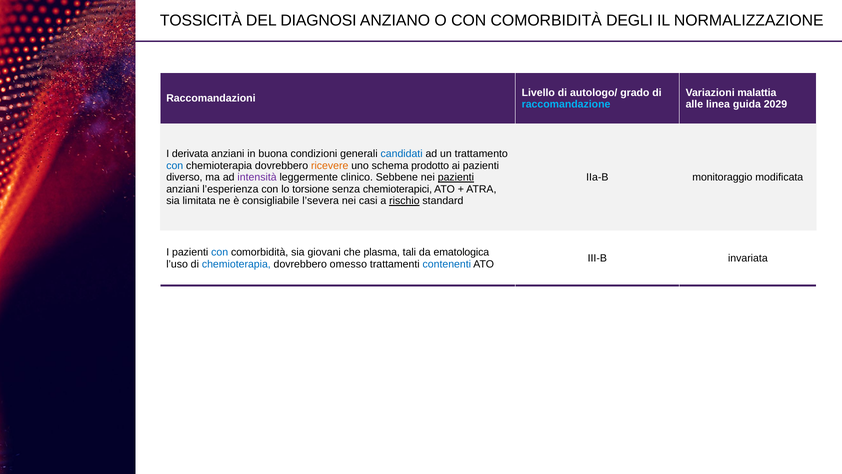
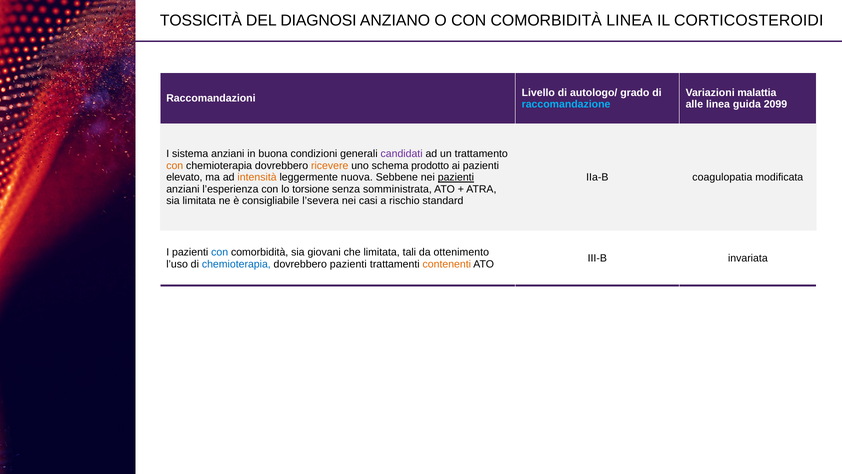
COMORBIDITÀ DEGLI: DEGLI -> LINEA (629, 20)
NORMALIZZAZIONE: NORMALIZZAZIONE -> CORTICOSTEROIDI (749, 20)
2029: 2029 -> 2099 (775, 104)
derivata: derivata -> sistema (190, 154)
candidati colour: blue -> purple (402, 154)
con colour: blue -> orange (175, 165)
diverso: diverso -> elevato (184, 177)
intensità colour: purple -> orange (257, 177)
clinico: clinico -> nuova (357, 177)
monitoraggio: monitoraggio -> coagulopatia (722, 177)
chemioterapici: chemioterapici -> somministrata (397, 189)
rischio underline: present -> none (404, 201)
che plasma: plasma -> limitata (382, 252)
ematologica: ematologica -> ottenimento (461, 252)
dovrebbero omesso: omesso -> pazienti (348, 264)
contenenti colour: blue -> orange (447, 264)
